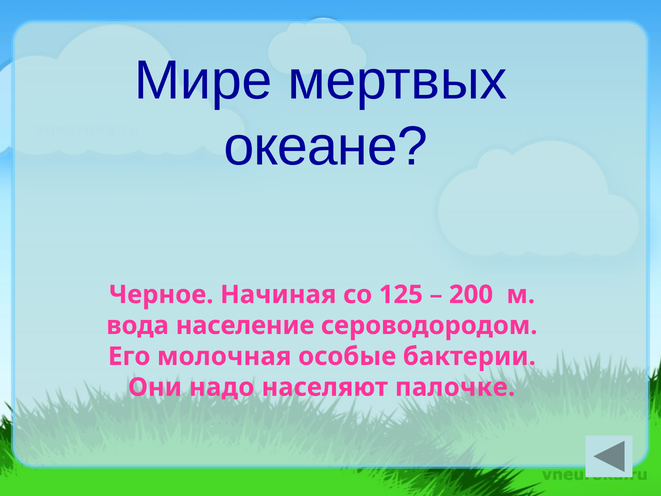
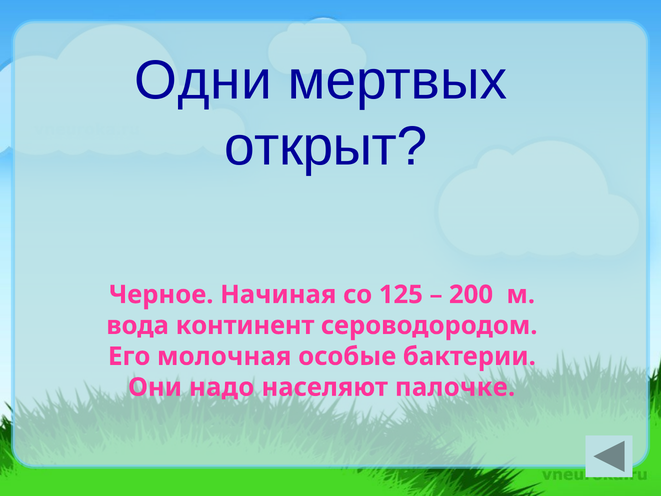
Мире: Мире -> Одни (203, 80)
океане: океане -> открыт (326, 146)
население: население -> континент (245, 325)
